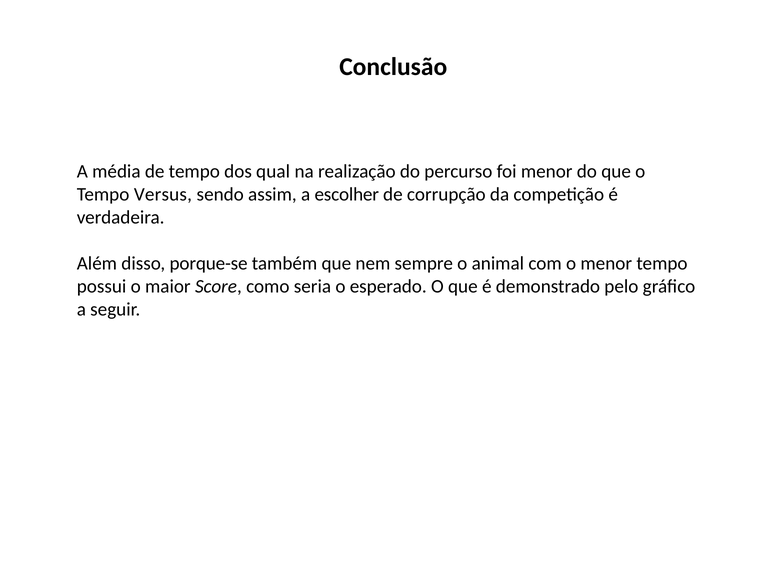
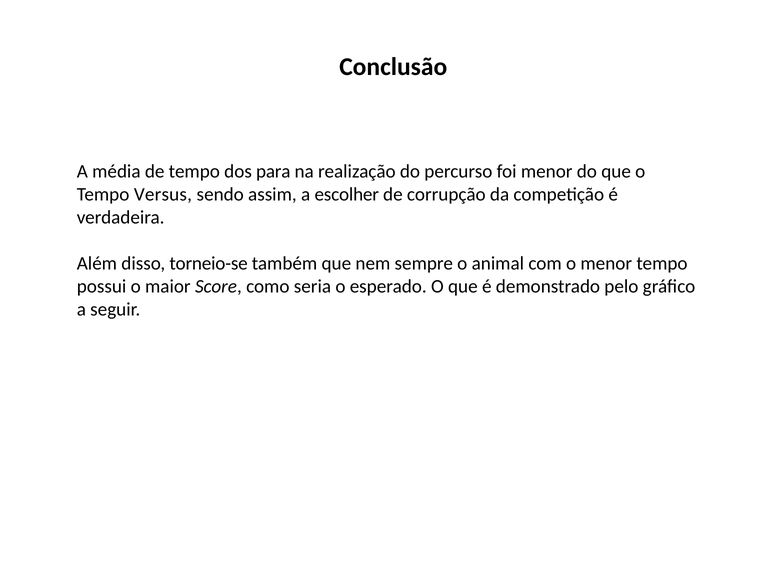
qual: qual -> para (273, 171)
porque-se: porque-se -> torneio-se (209, 263)
